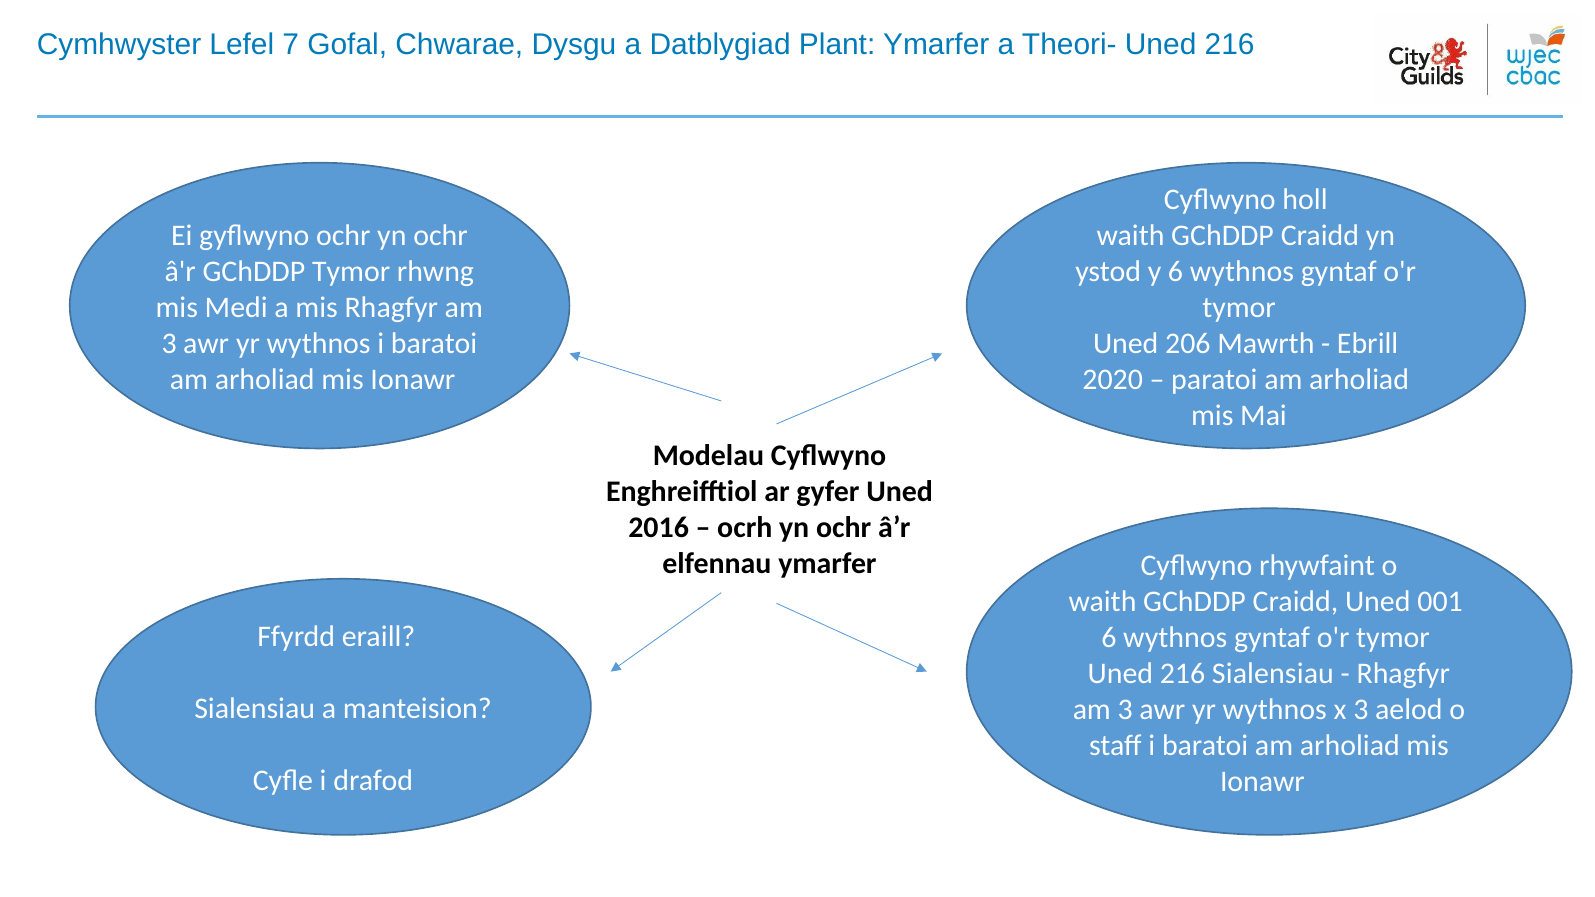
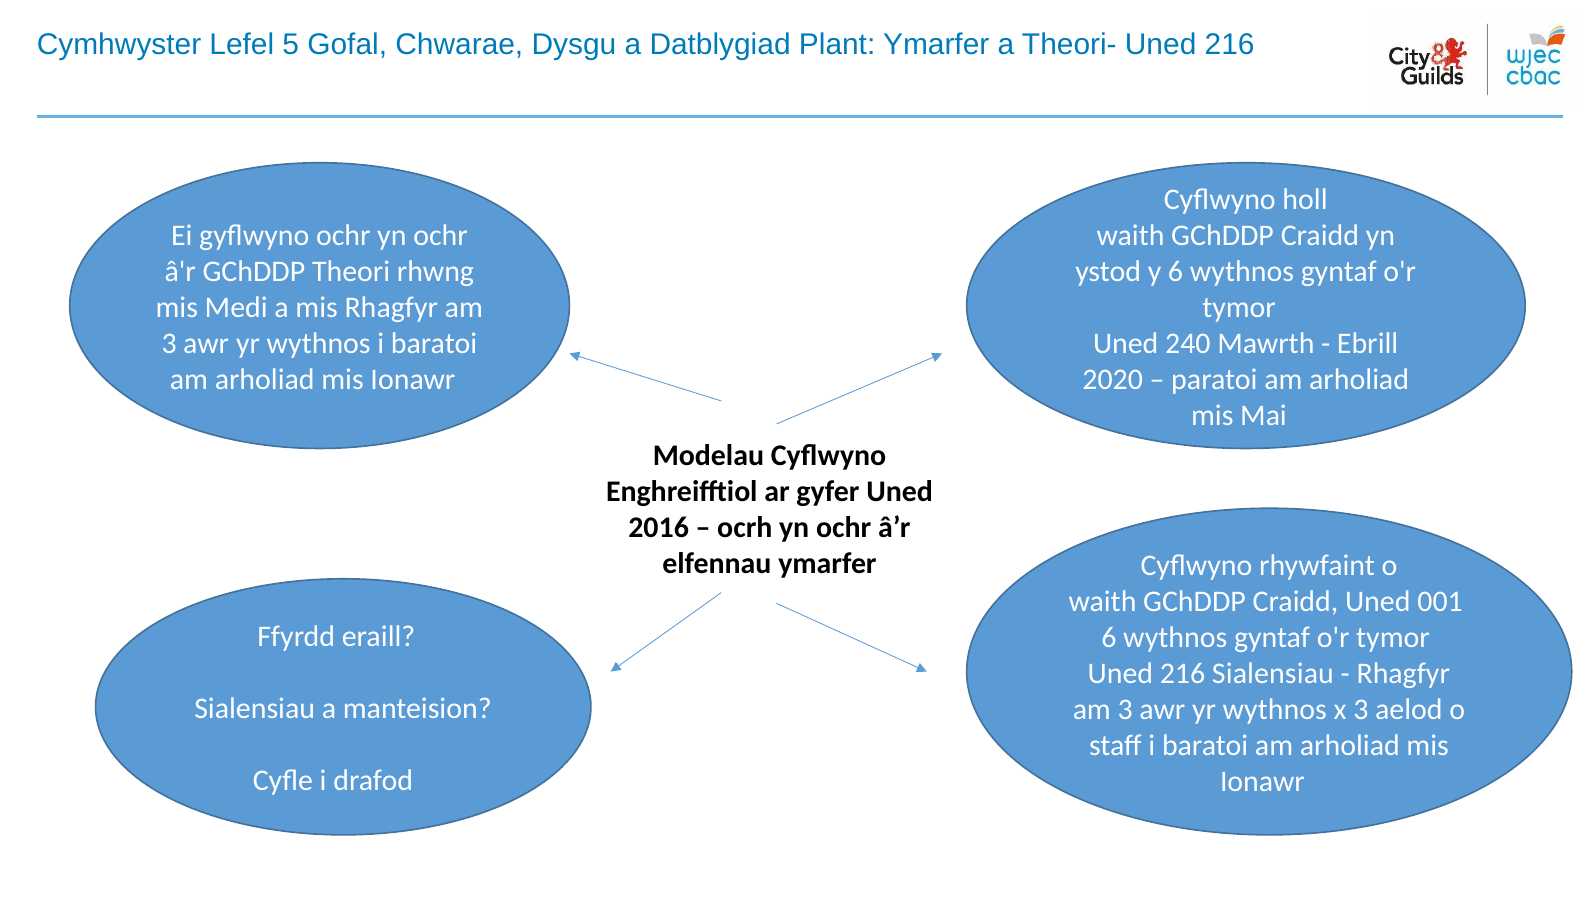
7: 7 -> 5 (291, 44)
GChDDP Tymor: Tymor -> Theori (351, 272)
206: 206 -> 240 (1188, 344)
